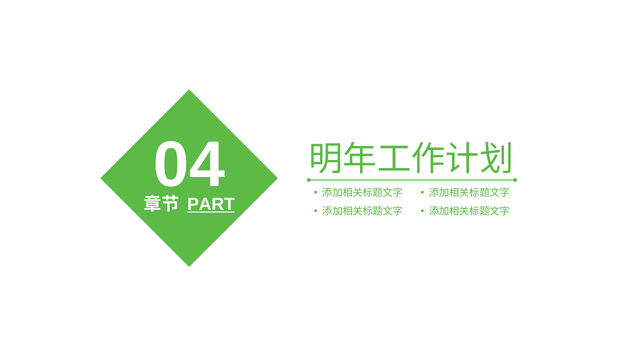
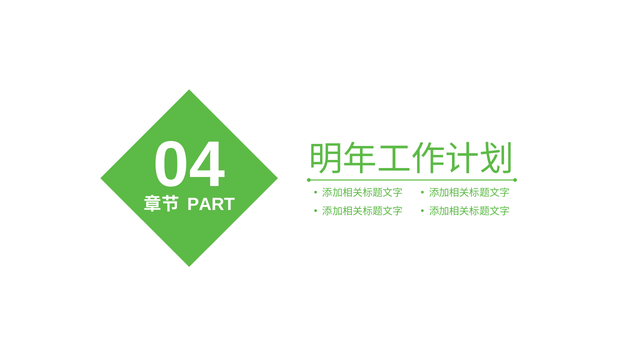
PART underline: present -> none (211, 204)
